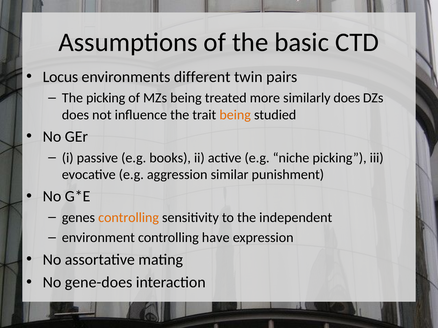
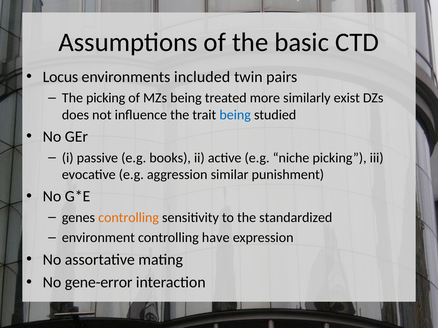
different: different -> included (202, 77)
similarly does: does -> exist (347, 98)
being colour: orange -> blue (235, 115)
independent: independent -> standardized (296, 218)
gene-does: gene-does -> gene-error (99, 283)
